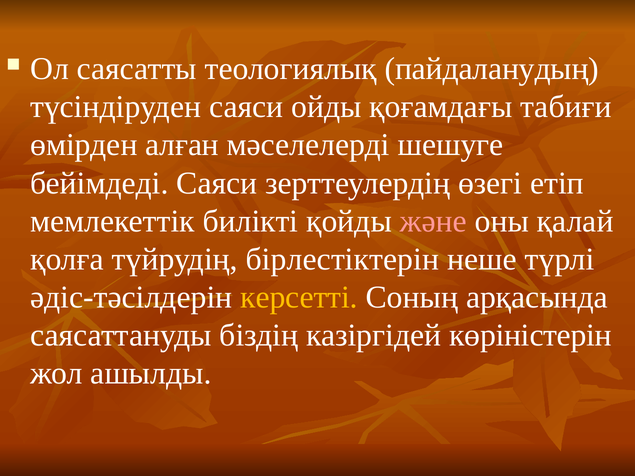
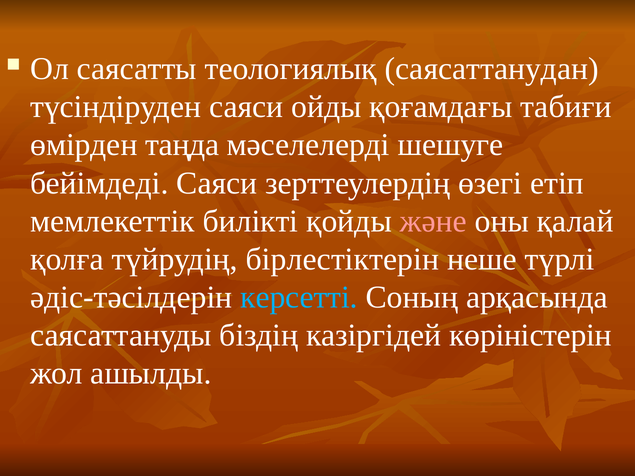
пайдаланудың: пайдаланудың -> саясаттанудан (492, 69)
алған: алған -> таңда (182, 145)
керсетті colour: yellow -> light blue (299, 297)
